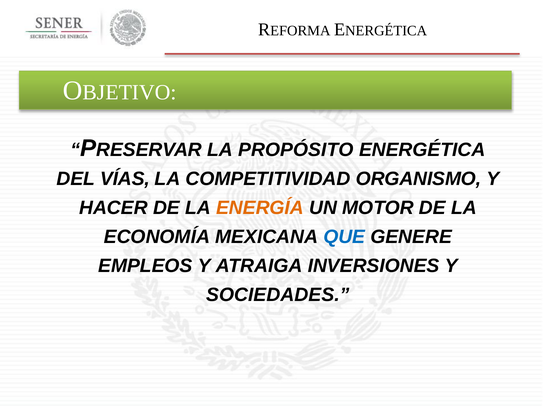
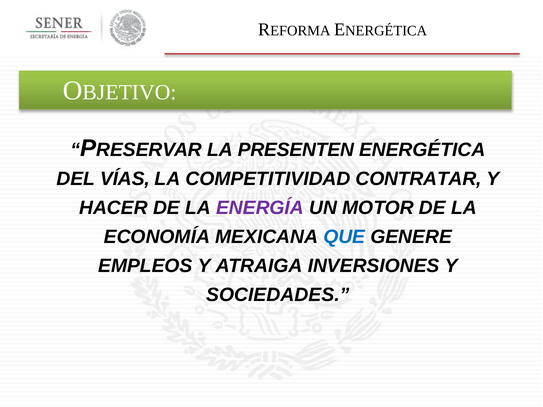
PROPÓSITO: PROPÓSITO -> PRESENTEN (296, 150)
ORGANISMO: ORGANISMO -> CONTRATAR (419, 179)
ENERGÍA colour: orange -> purple (260, 208)
